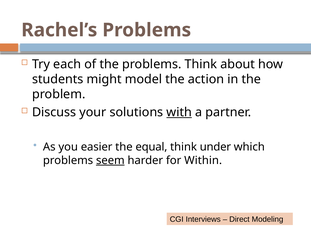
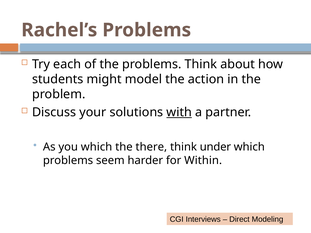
you easier: easier -> which (97, 147)
equal: equal -> there (151, 147)
seem underline: present -> none (110, 161)
